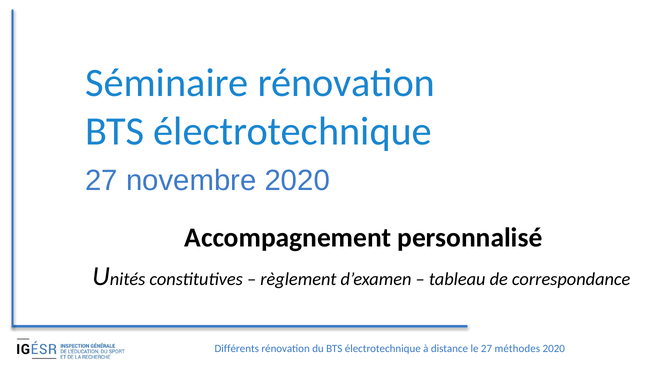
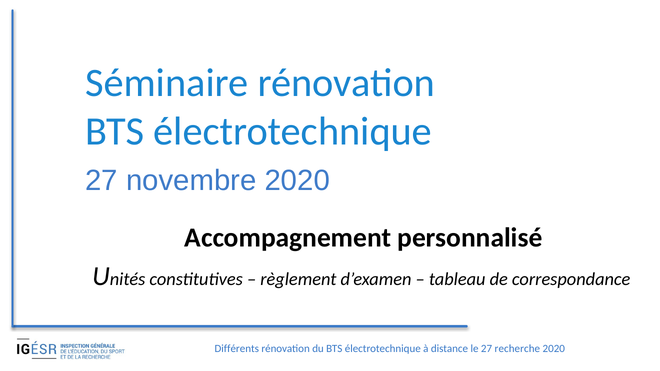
méthodes: méthodes -> recherche (517, 349)
